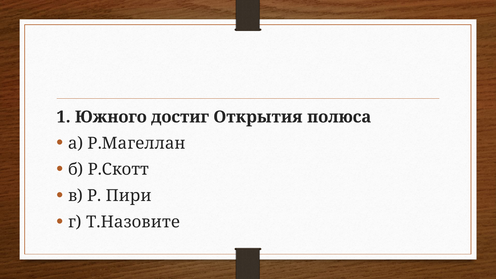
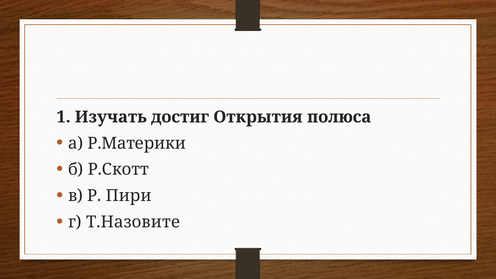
Южного: Южного -> Изучать (111, 117)
Р.Магеллан: Р.Магеллан -> Р.Материки (137, 143)
